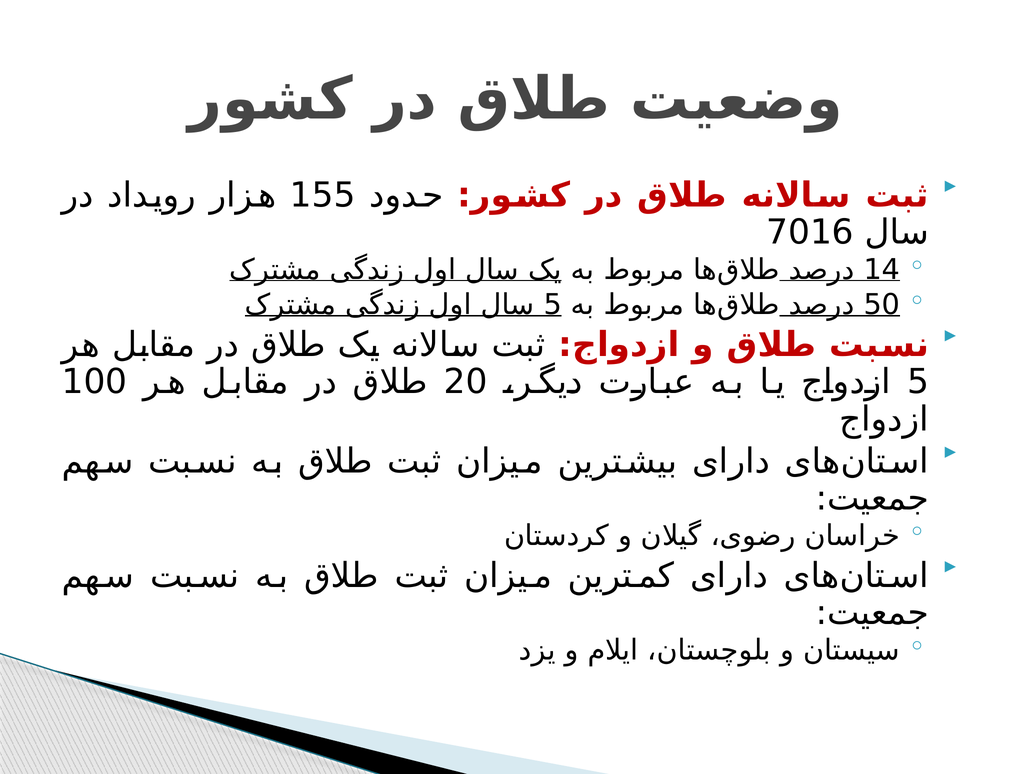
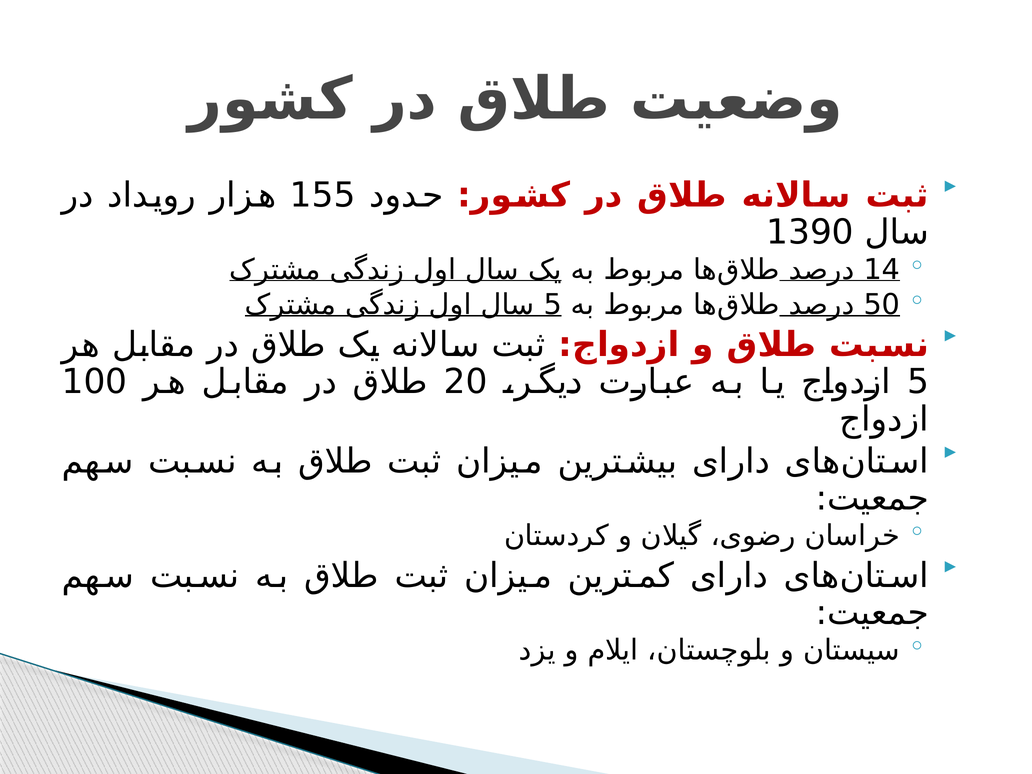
7016: 7016 -> 1390 (810, 232)
